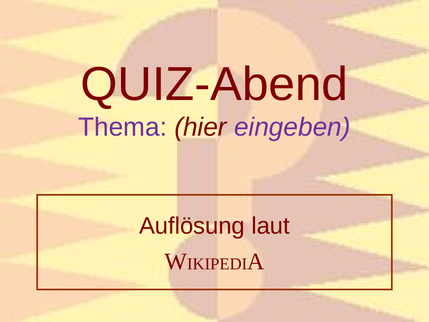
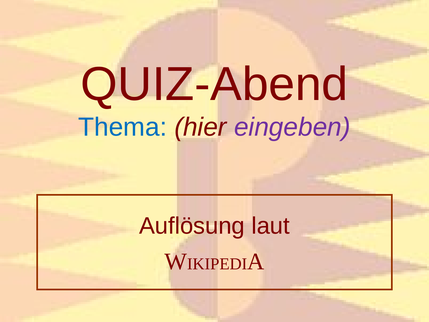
Thema colour: purple -> blue (123, 127)
